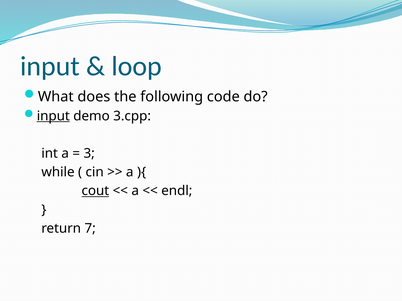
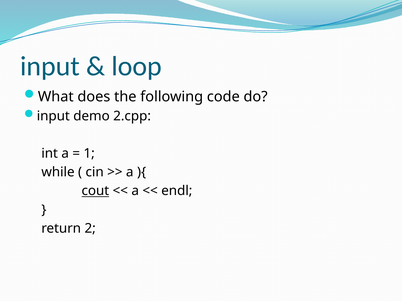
input underline: present -> none (53, 116)
3.cpp: 3.cpp -> 2.cpp (132, 116)
3: 3 -> 1 (89, 154)
7: 7 -> 2 (90, 229)
